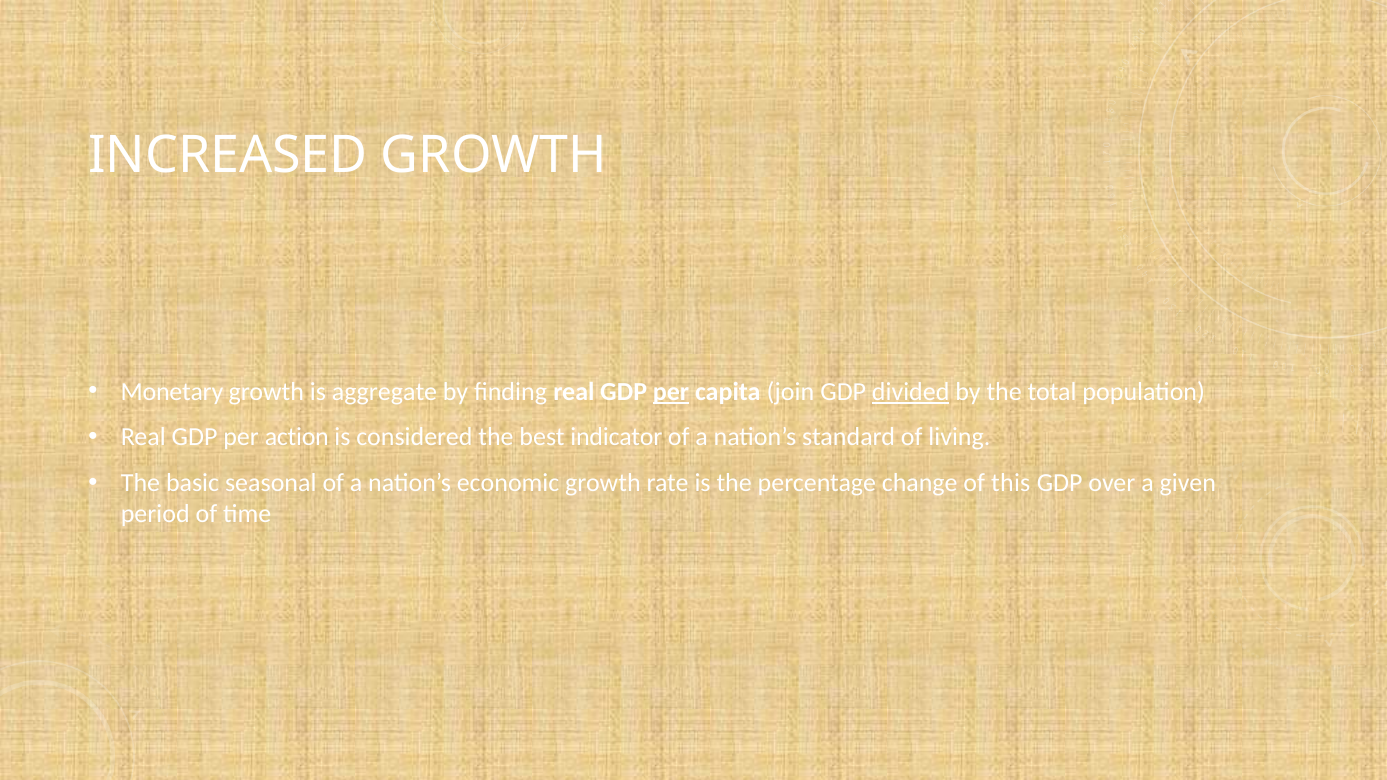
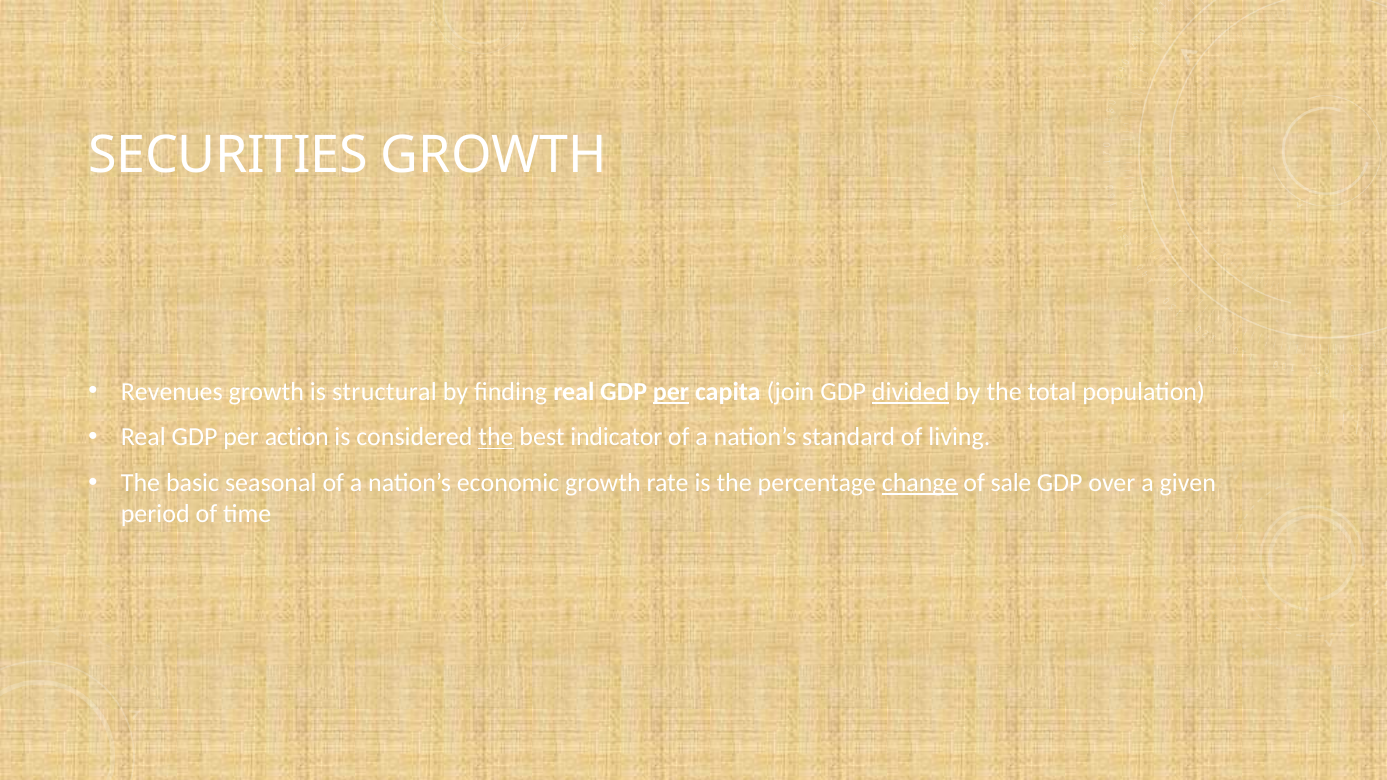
INCREASED: INCREASED -> SECURITIES (228, 156)
Monetary: Monetary -> Revenues (172, 392)
aggregate: aggregate -> structural (384, 392)
the underline: none -> present (496, 437)
change underline: none -> present (920, 483)
this: this -> sale (1011, 483)
